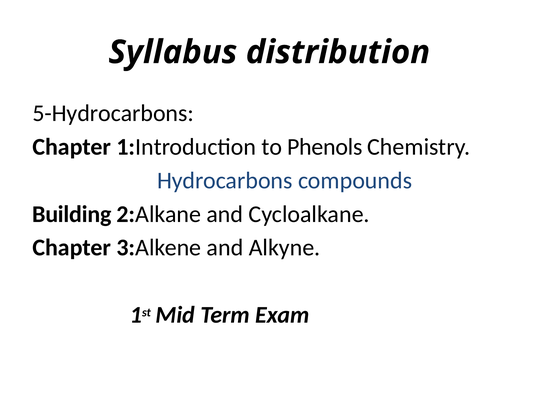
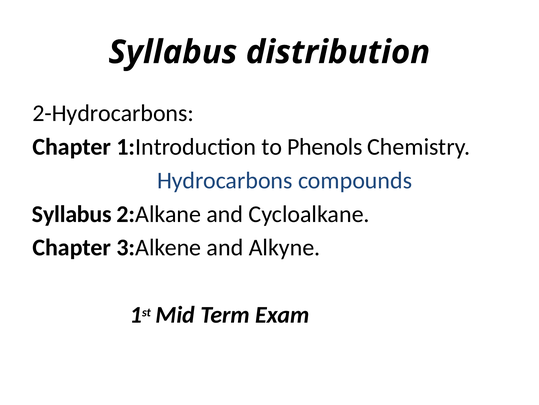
5-Hydrocarbons: 5-Hydrocarbons -> 2-Hydrocarbons (113, 113)
Building: Building -> Syllabus (72, 214)
